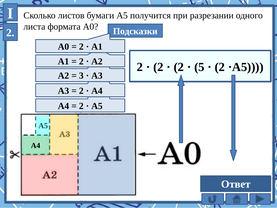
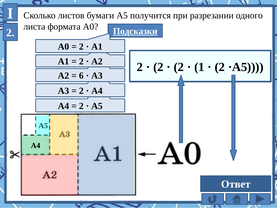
Подсказки underline: none -> present (135, 31)
5: 5 -> 1 (199, 67)
3: 3 -> 6 (81, 76)
